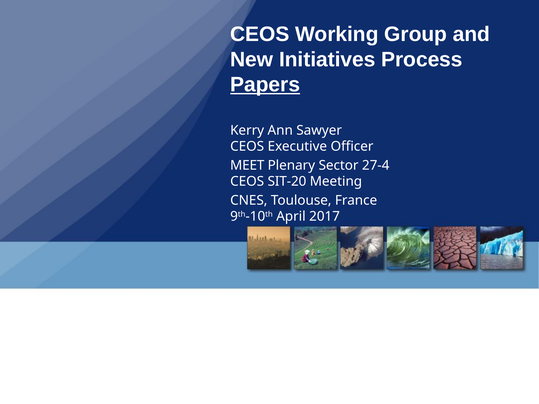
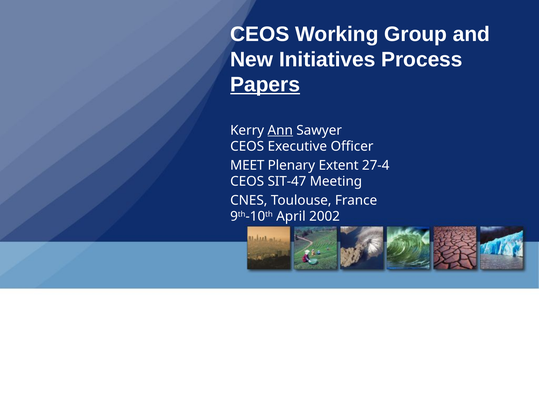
Ann underline: none -> present (280, 130)
Sector: Sector -> Extent (339, 165)
SIT-20: SIT-20 -> SIT-47 (287, 182)
2017: 2017 -> 2002 (325, 217)
